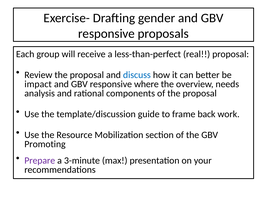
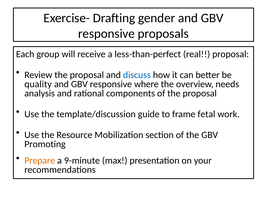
impact: impact -> quality (38, 84)
back: back -> fetal (206, 114)
Prepare colour: purple -> orange (40, 161)
3-minute: 3-minute -> 9-minute (82, 161)
